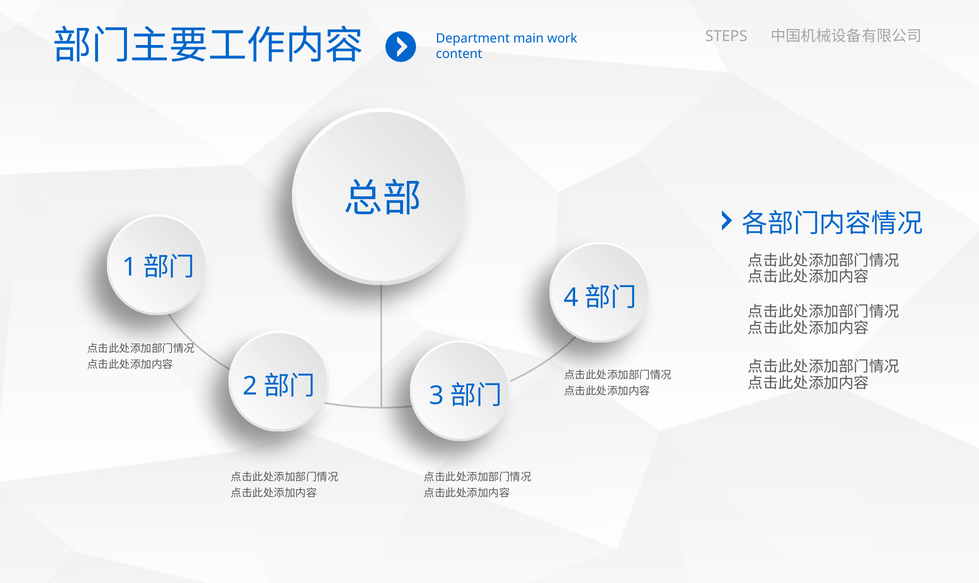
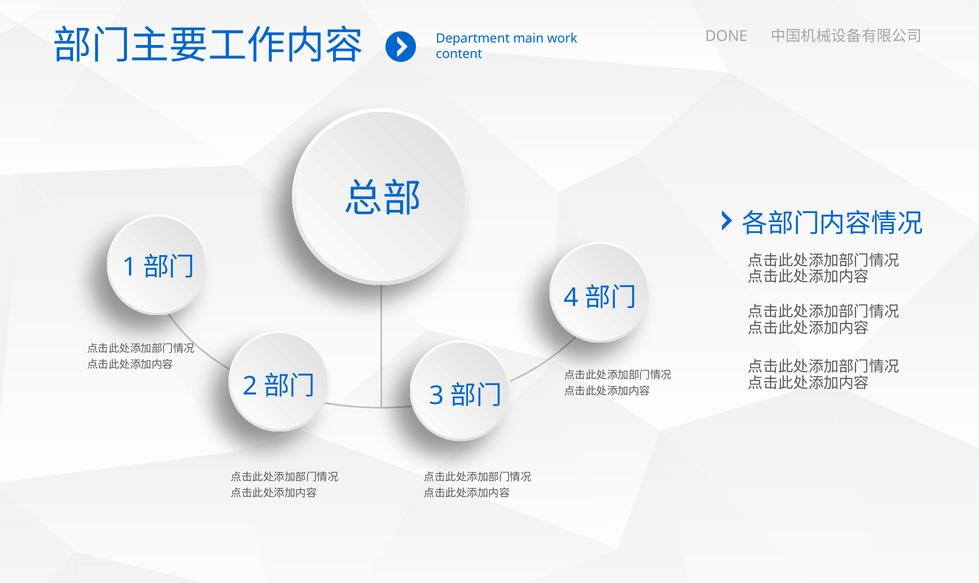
STEPS: STEPS -> DONE (726, 36)
